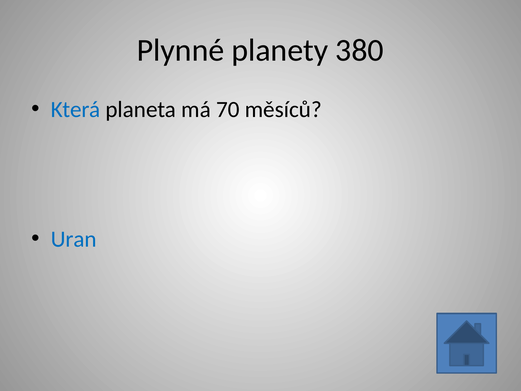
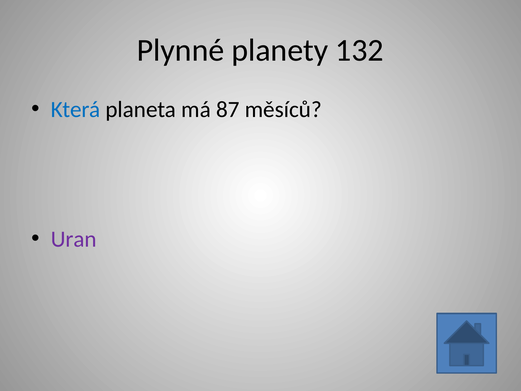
380: 380 -> 132 (359, 50)
70: 70 -> 87 (228, 109)
Uran colour: blue -> purple (74, 239)
